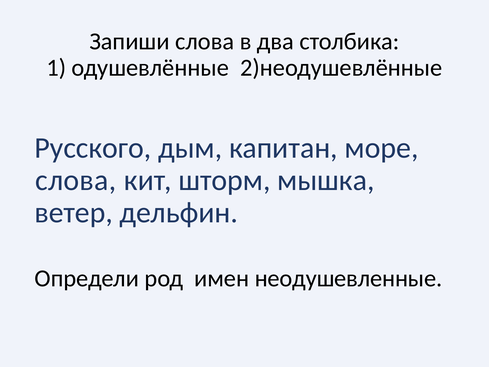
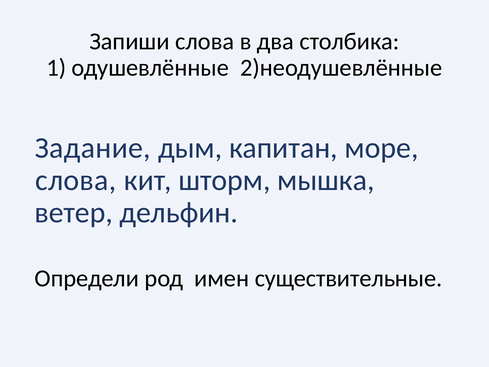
Русского: Русского -> Задание (93, 148)
неодушевленные: неодушевленные -> существительные (348, 278)
